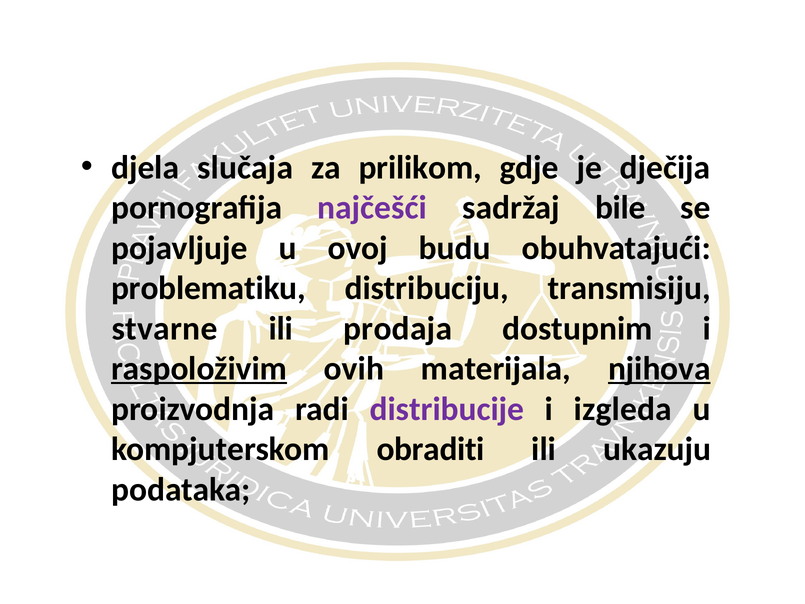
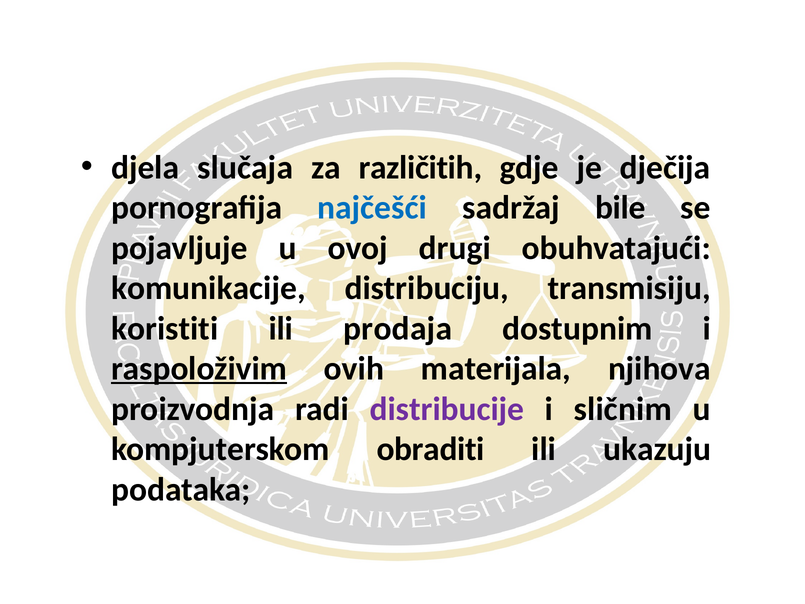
prilikom: prilikom -> različitih (420, 167)
najčešći colour: purple -> blue (372, 208)
budu: budu -> drugi (455, 248)
problematiku: problematiku -> komunikacije (208, 288)
stvarne: stvarne -> koristiti (165, 328)
njihova underline: present -> none (659, 369)
izgleda: izgleda -> sličnim (623, 409)
